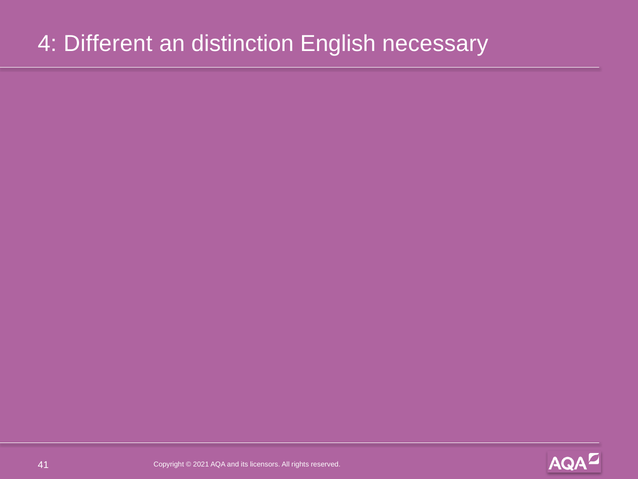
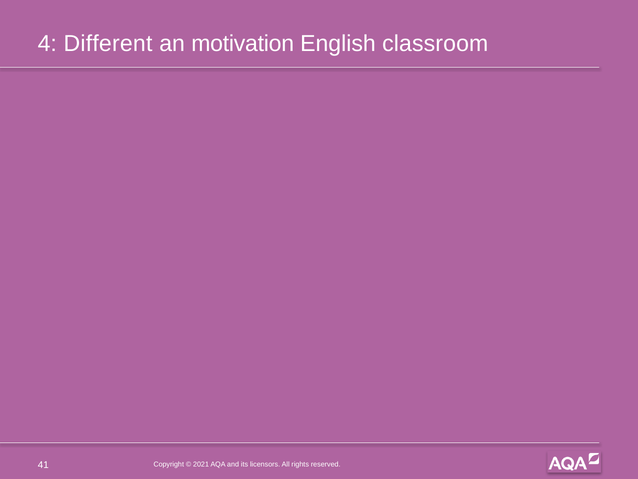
distinction: distinction -> motivation (243, 43)
necessary: necessary -> classroom (435, 43)
